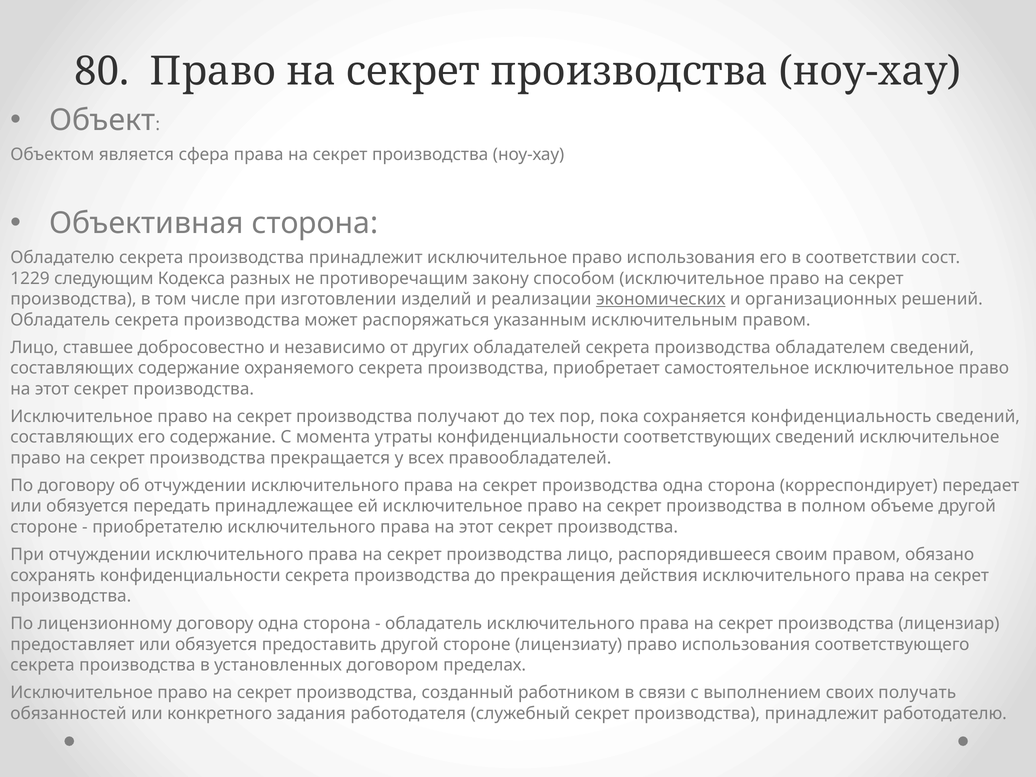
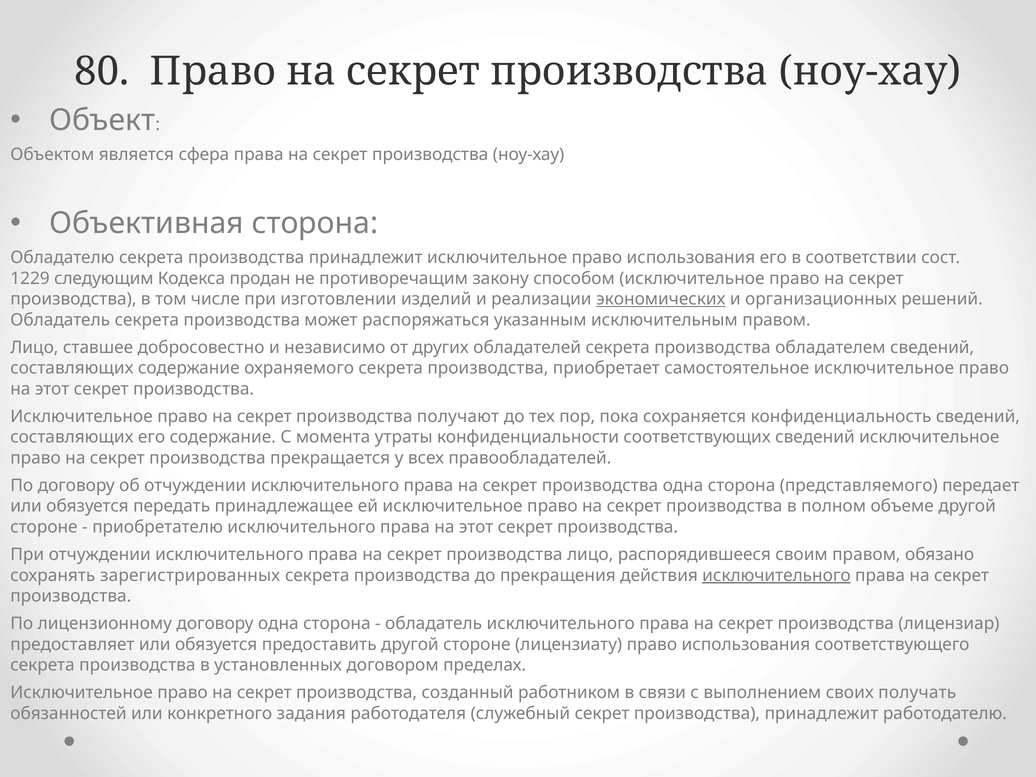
разных: разных -> продан (260, 278)
корреспондирует: корреспондирует -> представляемого (859, 486)
сохранять конфиденциальности: конфиденциальности -> зарегистрированных (190, 575)
исключительного underline: none -> present (776, 575)
